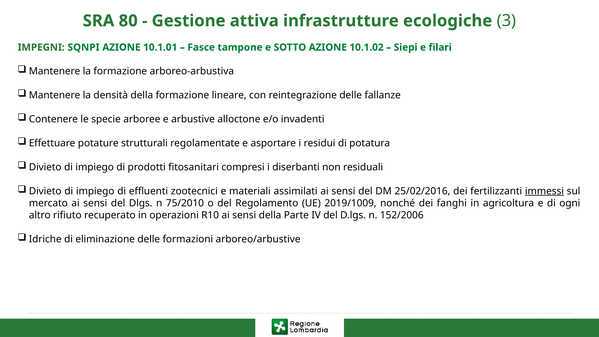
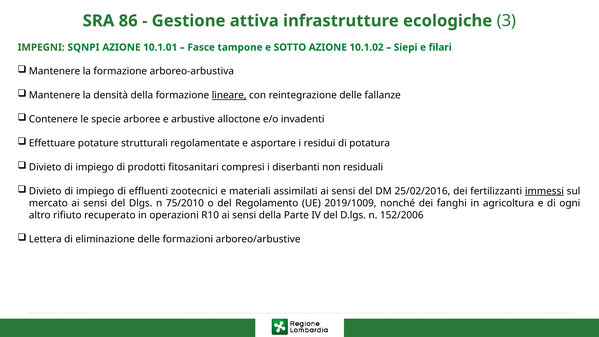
80: 80 -> 86 (128, 21)
lineare underline: none -> present (229, 95)
Idriche: Idriche -> Lettera (45, 239)
